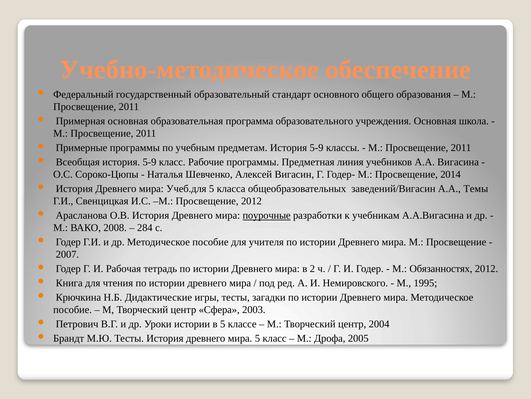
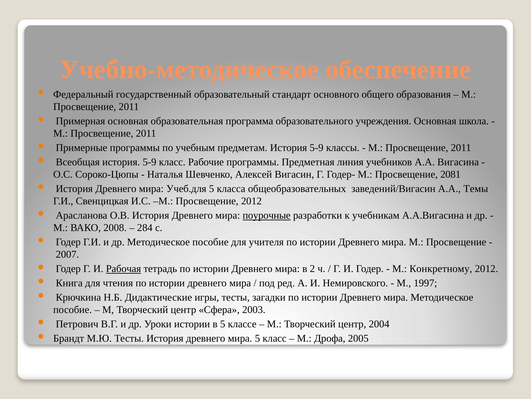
2014: 2014 -> 2081 (451, 174)
Рабочая underline: none -> present (123, 268)
Обязанностях: Обязанностях -> Конкретному (441, 268)
1995: 1995 -> 1997 (425, 283)
